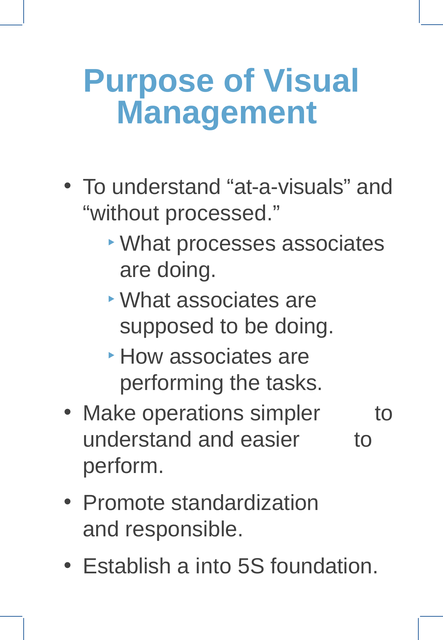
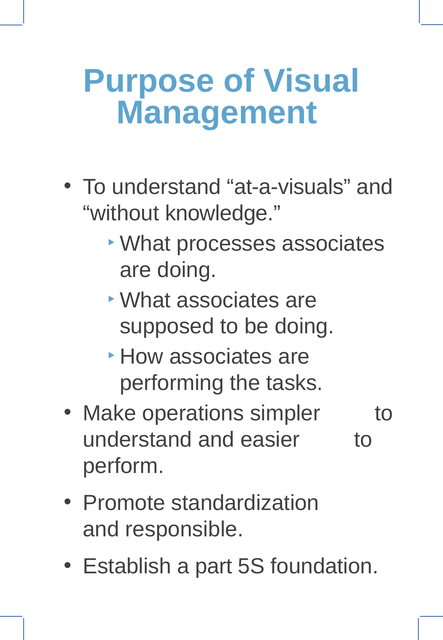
processed: processed -> knowledge (223, 213)
into: into -> part (214, 566)
